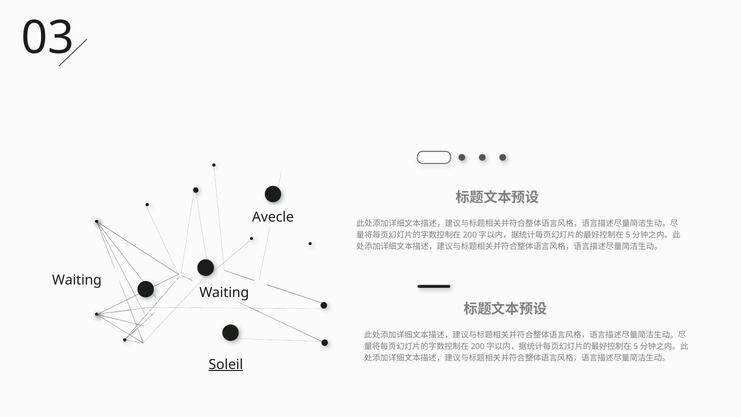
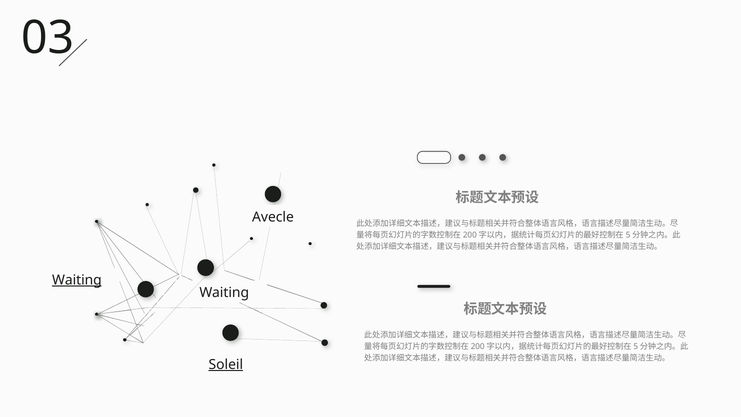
Waiting underline: none -> present (77, 280)
